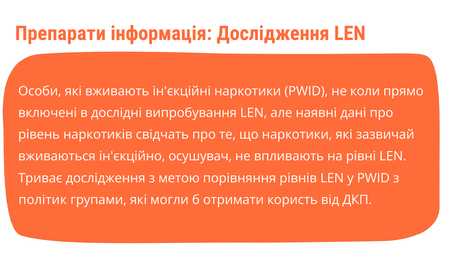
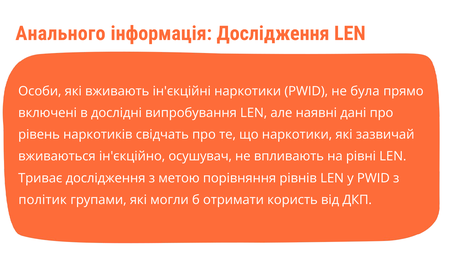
Препарати: Препарати -> Анального (60, 33)
коли: коли -> була (365, 91)
